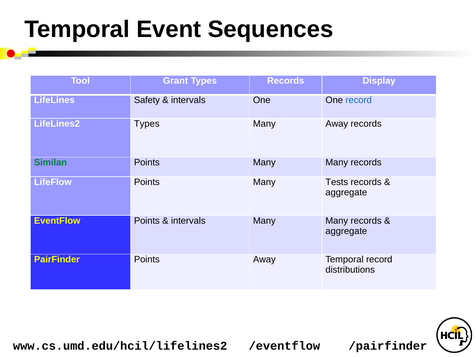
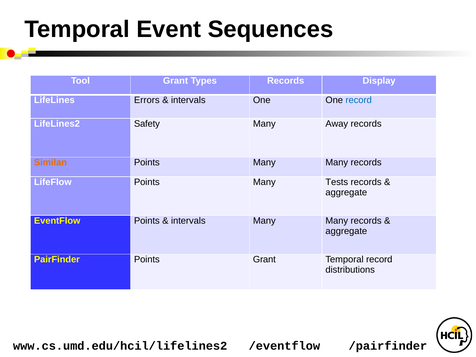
Safety: Safety -> Errors (147, 100)
LifeLines2 Types: Types -> Safety (147, 124)
Similan colour: green -> orange (50, 163)
Points Away: Away -> Grant (264, 259)
